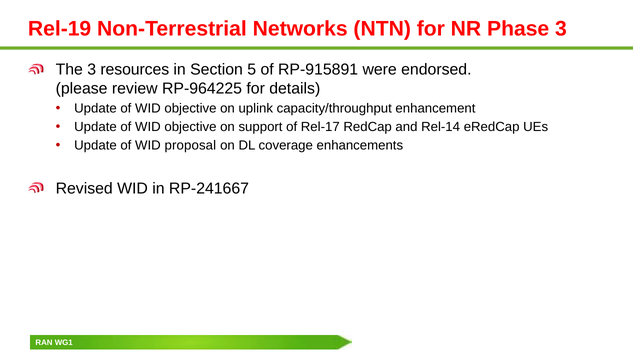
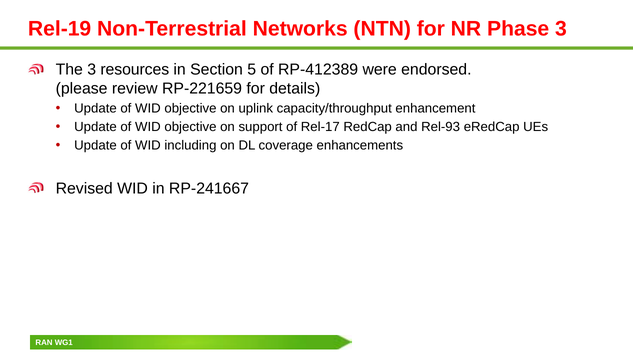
RP-915891: RP-915891 -> RP-412389 (318, 70)
RP-964225: RP-964225 -> RP-221659 (202, 89)
Rel-14: Rel-14 -> Rel-93 (441, 127)
proposal: proposal -> including (190, 146)
